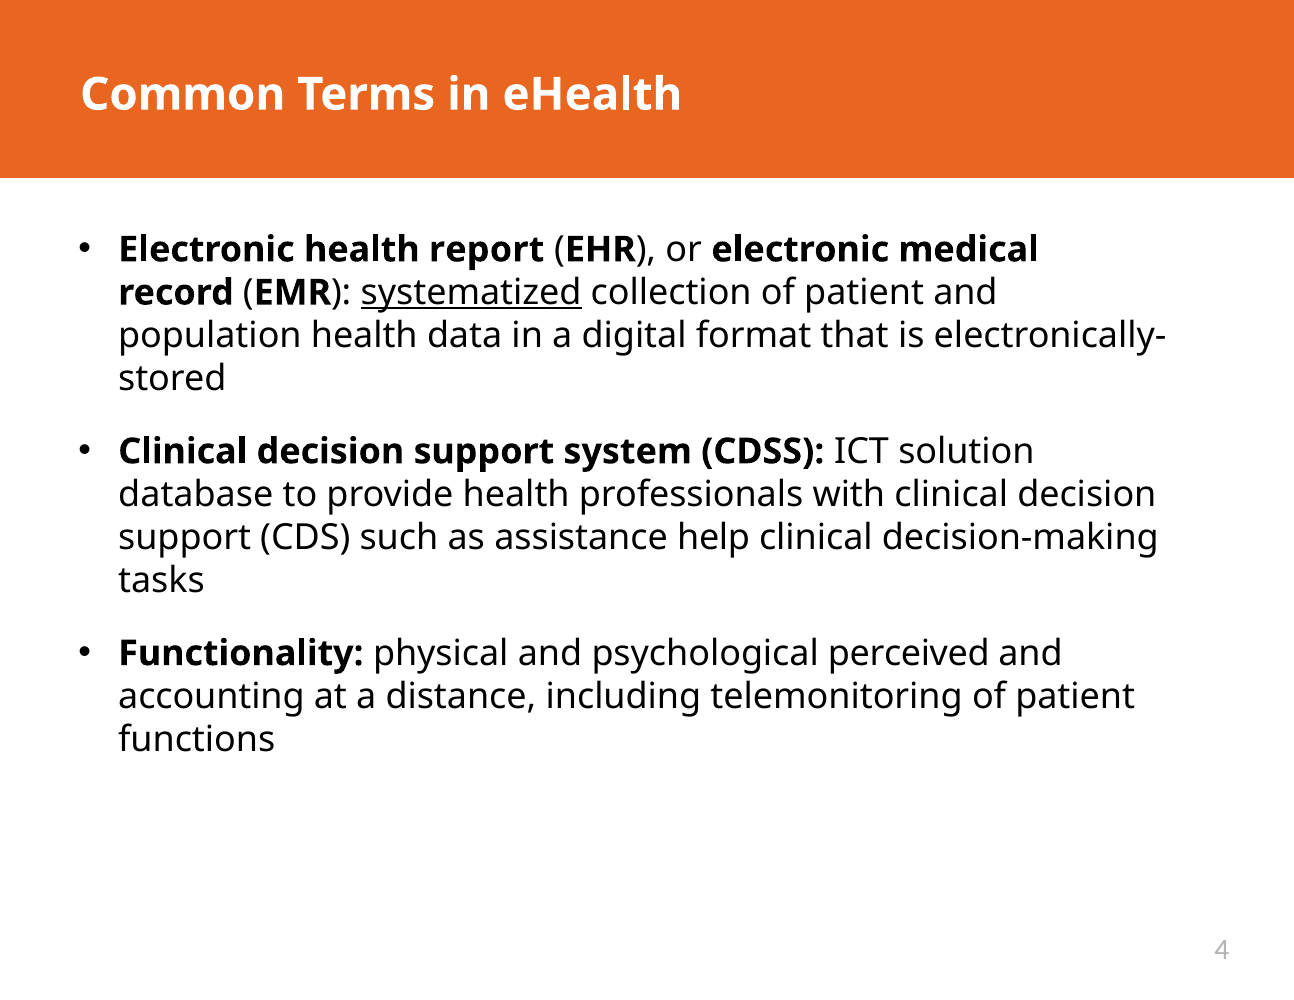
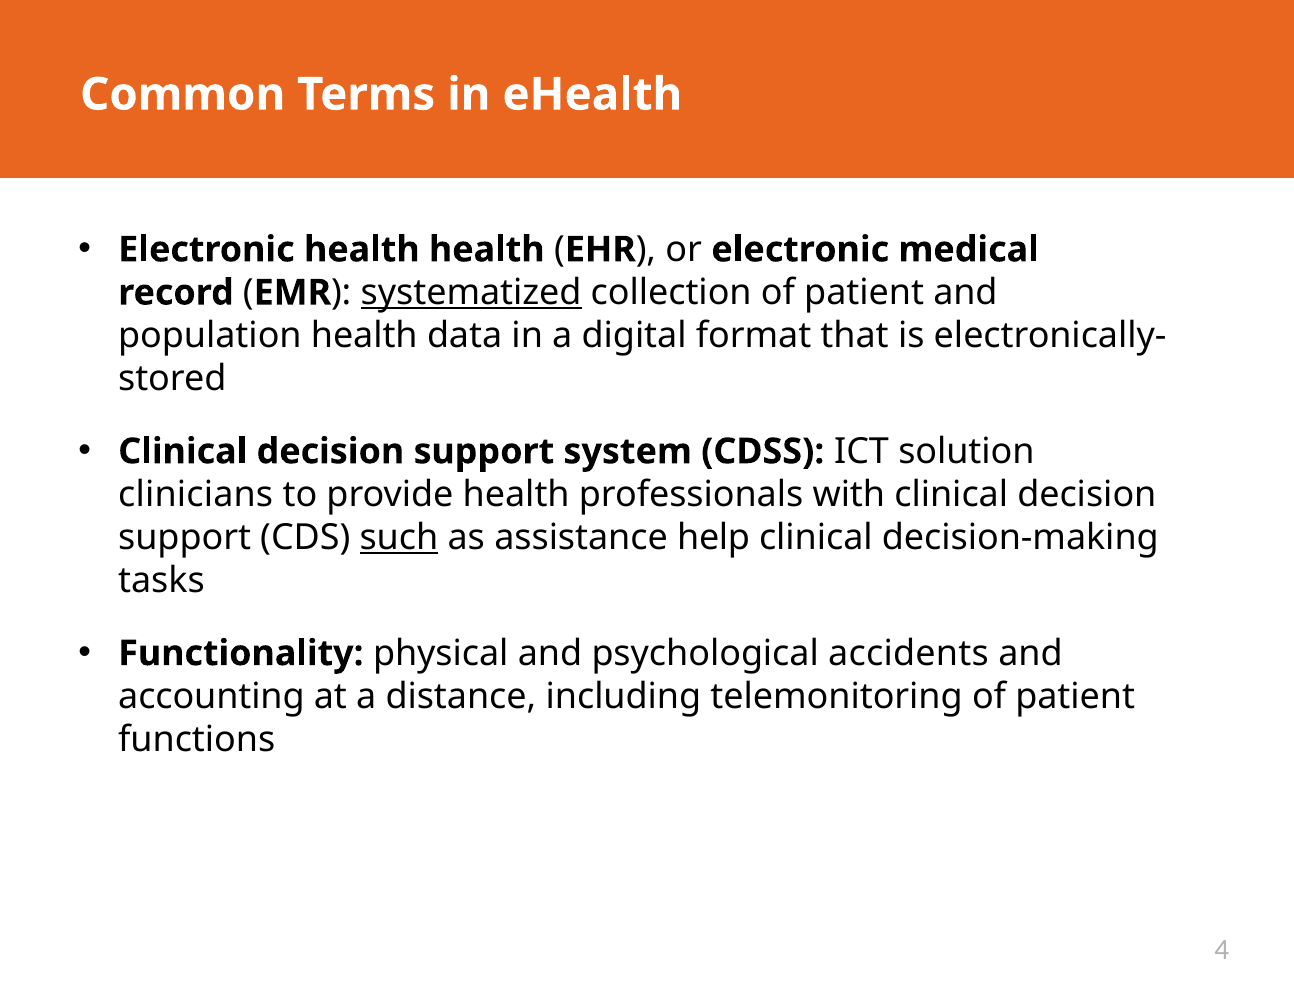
health report: report -> health (487, 250)
database: database -> clinicians (196, 495)
such underline: none -> present (399, 538)
perceived: perceived -> accidents (908, 653)
